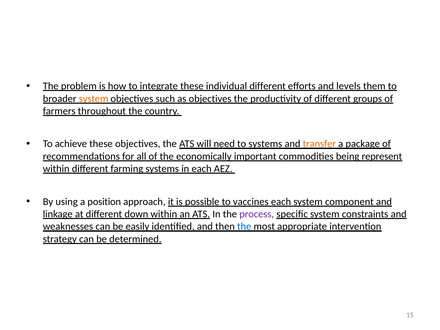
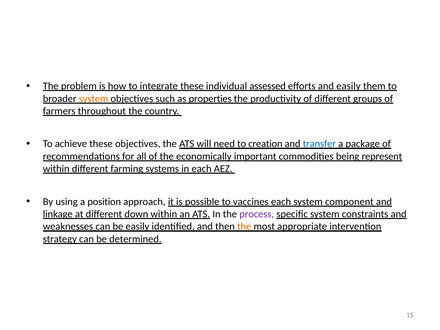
individual different: different -> assessed (268, 86)
and levels: levels -> easily (348, 86)
as objectives: objectives -> properties (210, 99)
to systems: systems -> creation (265, 144)
transfer colour: orange -> blue (319, 144)
the colour: blue -> orange (244, 227)
